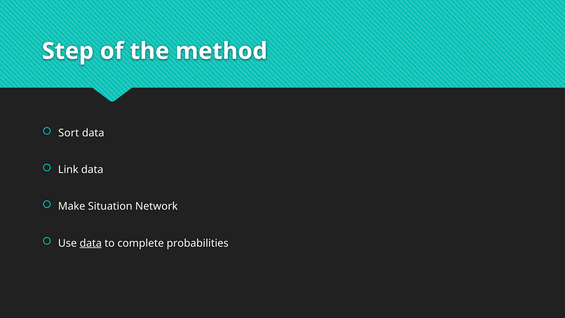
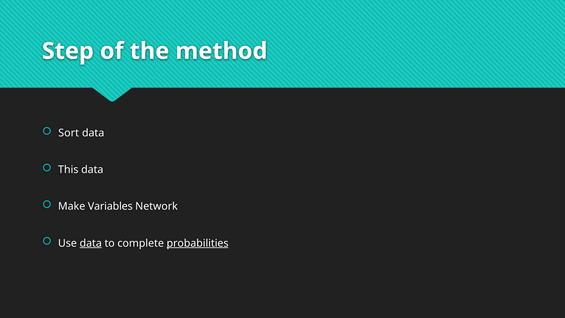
Link: Link -> This (68, 170)
Situation: Situation -> Variables (110, 206)
probabilities underline: none -> present (198, 243)
